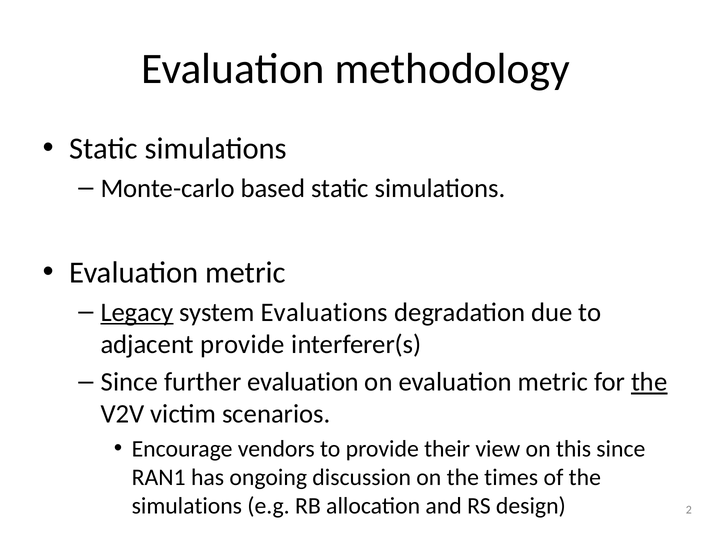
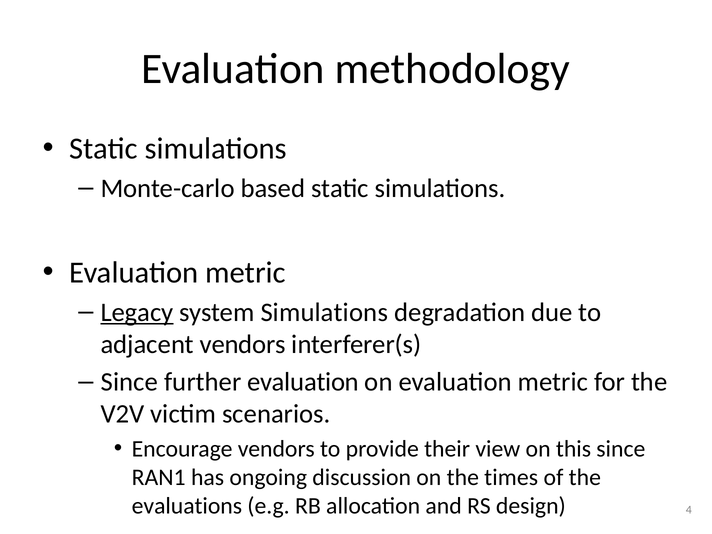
system Evaluations: Evaluations -> Simulations (324, 312)
adjacent provide: provide -> vendors (243, 344)
the underline: present -> none (649, 382)
simulations: simulations -> evaluations (187, 506)
2: 2 -> 4 (689, 510)
